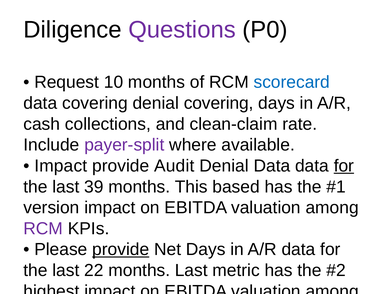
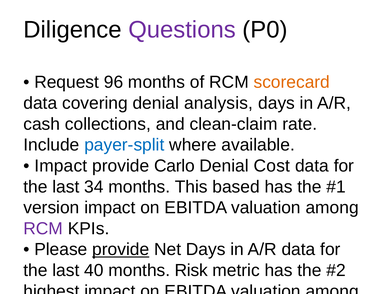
10: 10 -> 96 (114, 82)
scorecard colour: blue -> orange (292, 82)
denial covering: covering -> analysis (219, 103)
payer-split colour: purple -> blue (124, 145)
Audit: Audit -> Carlo (174, 165)
Denial Data: Data -> Cost (272, 165)
for underline: present -> none (344, 165)
39: 39 -> 34 (94, 186)
22: 22 -> 40 (94, 270)
months Last: Last -> Risk (191, 270)
